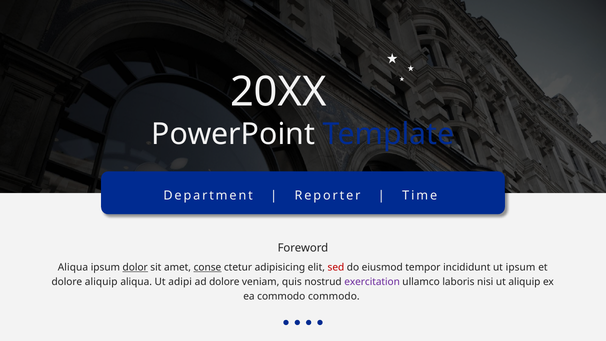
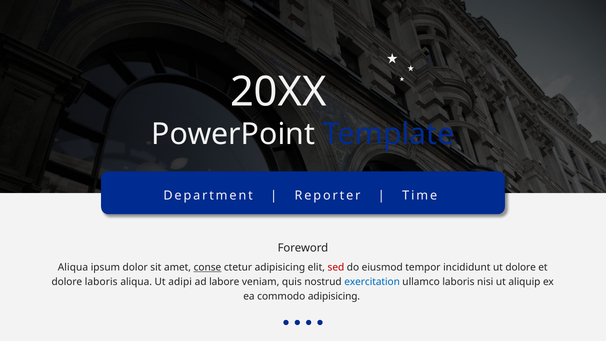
dolor underline: present -> none (135, 267)
ut ipsum: ipsum -> dolore (521, 267)
dolore aliquip: aliquip -> laboris (101, 282)
ad dolore: dolore -> labore (224, 282)
exercitation colour: purple -> blue (372, 282)
commodo commodo: commodo -> adipisicing (334, 296)
